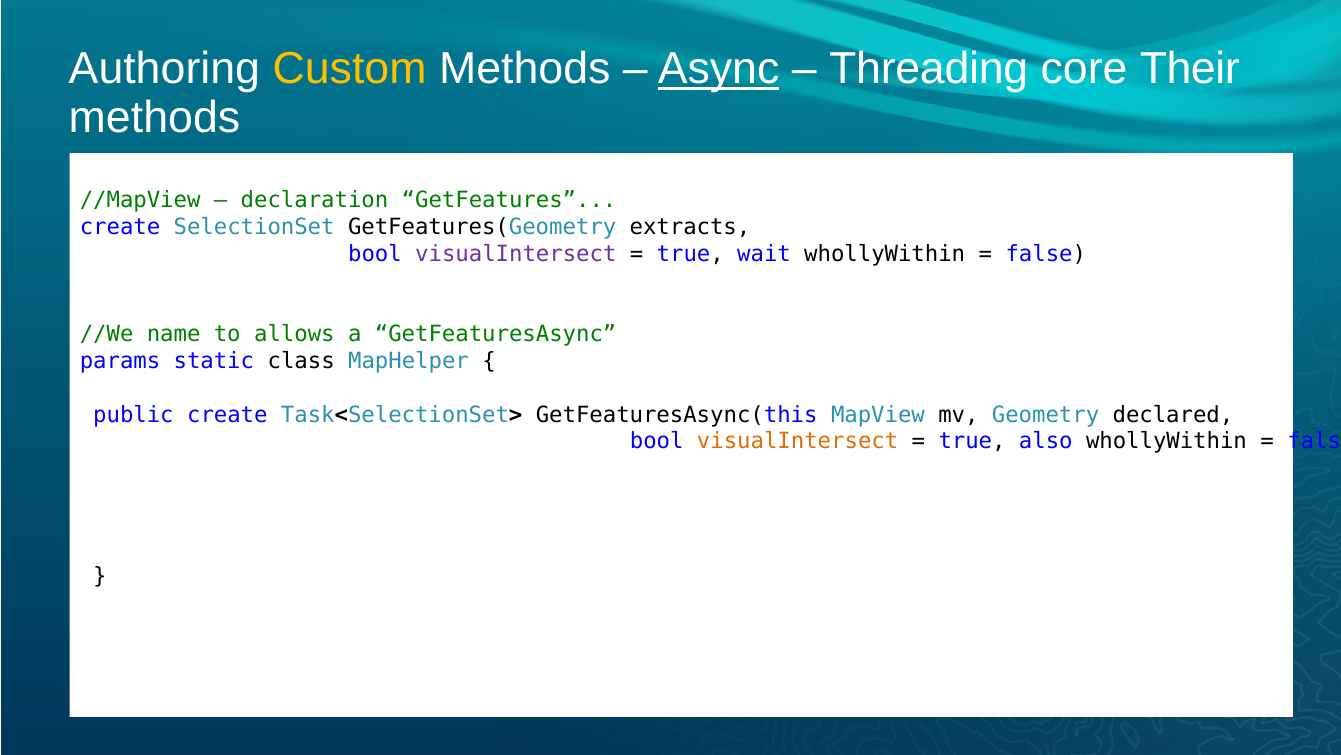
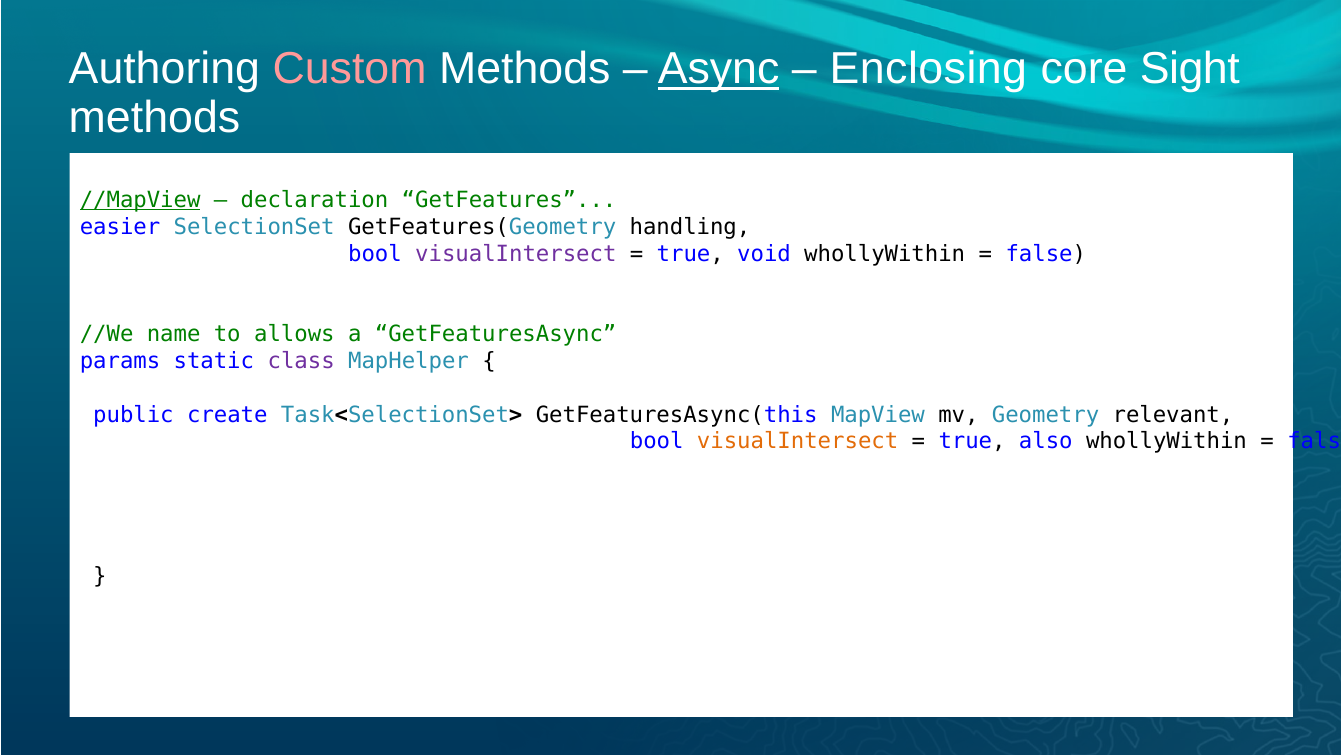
Custom colour: yellow -> pink (350, 69)
Threading: Threading -> Enclosing (928, 69)
Their: Their -> Sight (1190, 69)
//MapView underline: none -> present (140, 200)
create: create -> easier (120, 227)
extracts: extracts -> handling (690, 227)
wait: wait -> void (764, 253)
class colour: black -> purple (301, 361)
declared: declared -> relevant (1173, 414)
